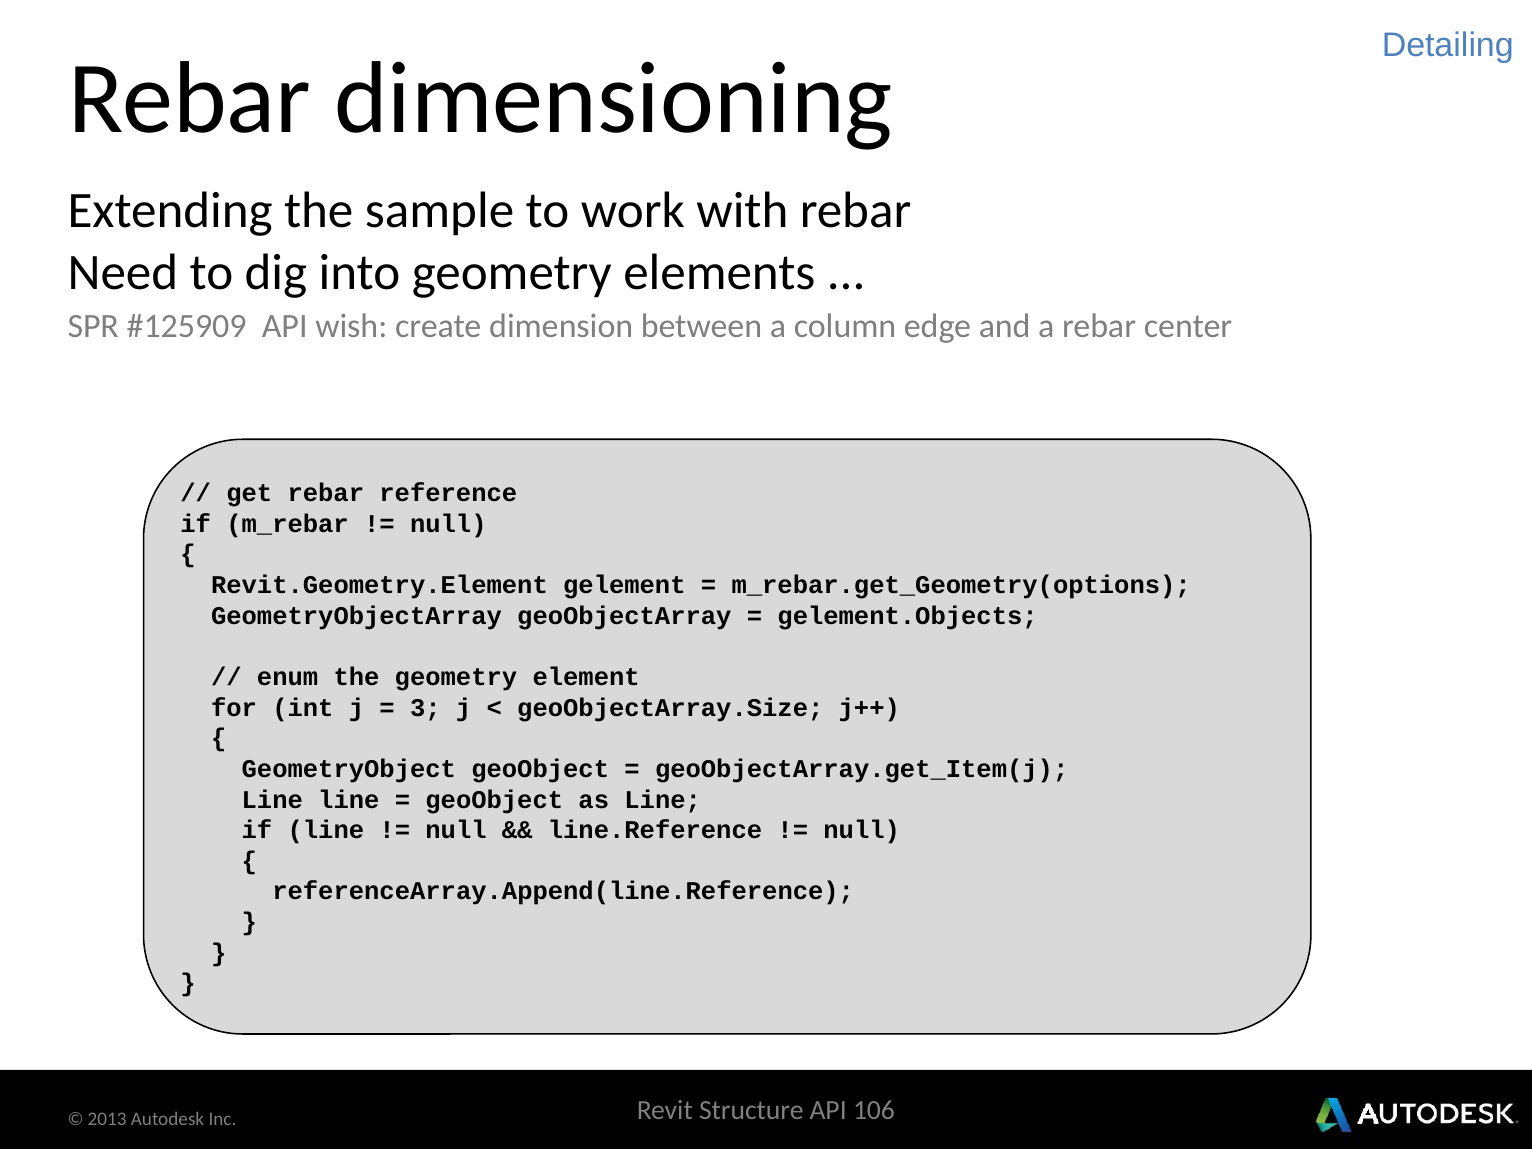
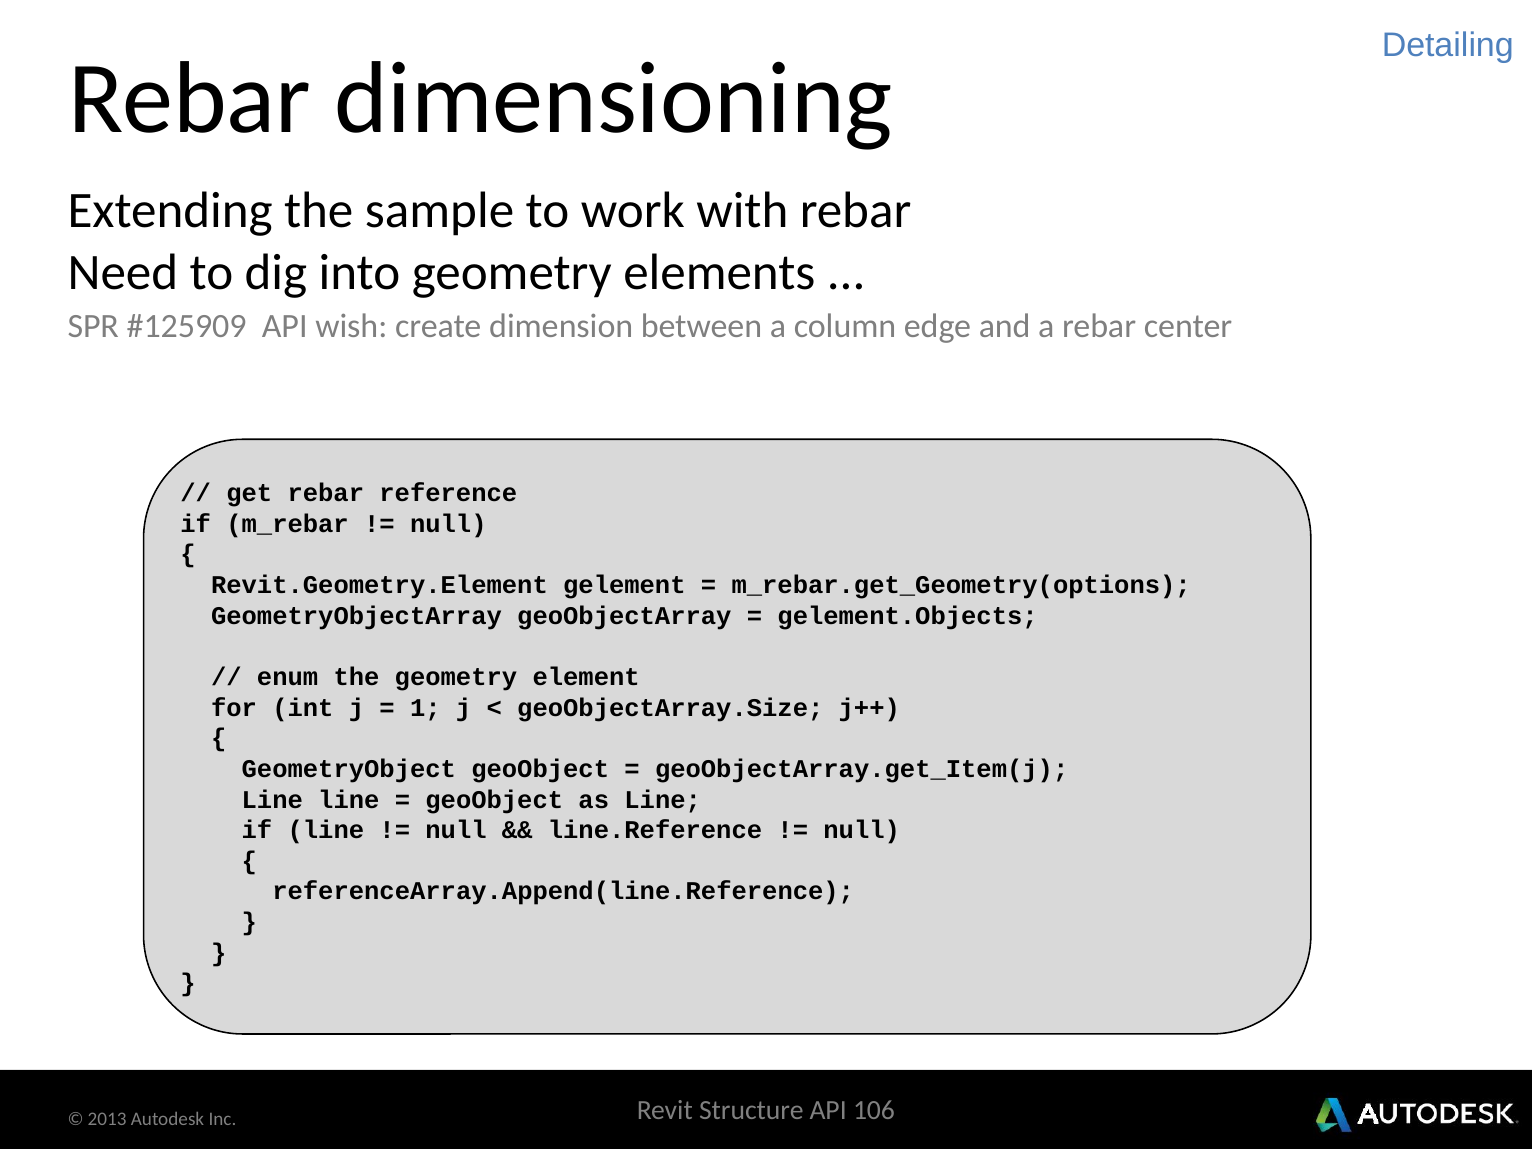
3: 3 -> 1 (425, 708)
